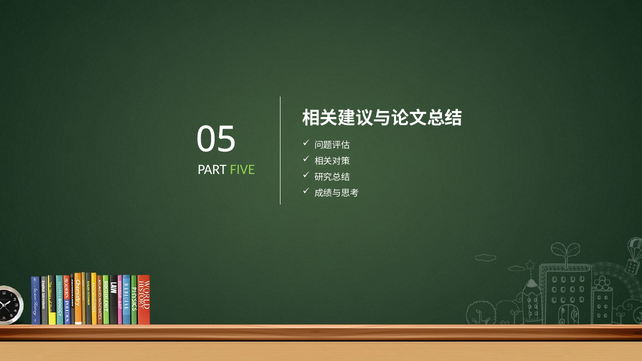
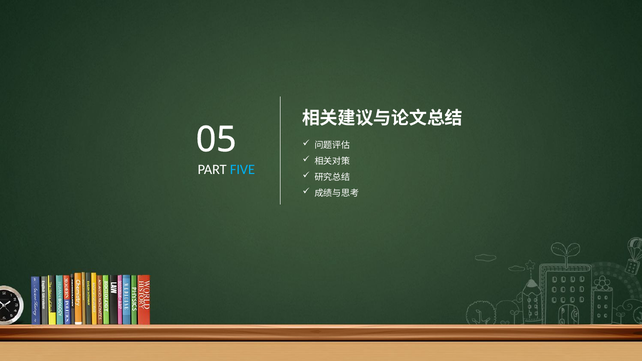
FIVE colour: light green -> light blue (242, 169)
